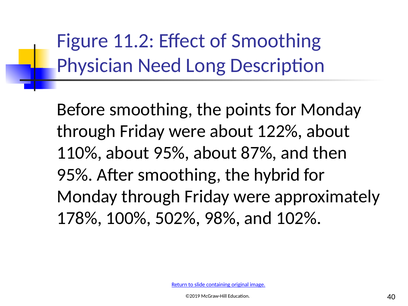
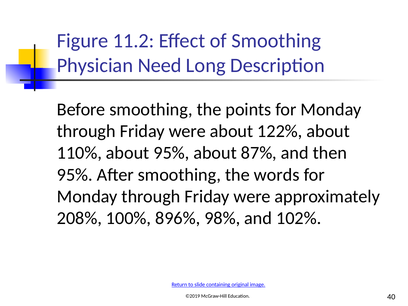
hybrid: hybrid -> words (277, 175)
178%: 178% -> 208% (79, 218)
502%: 502% -> 896% (178, 218)
